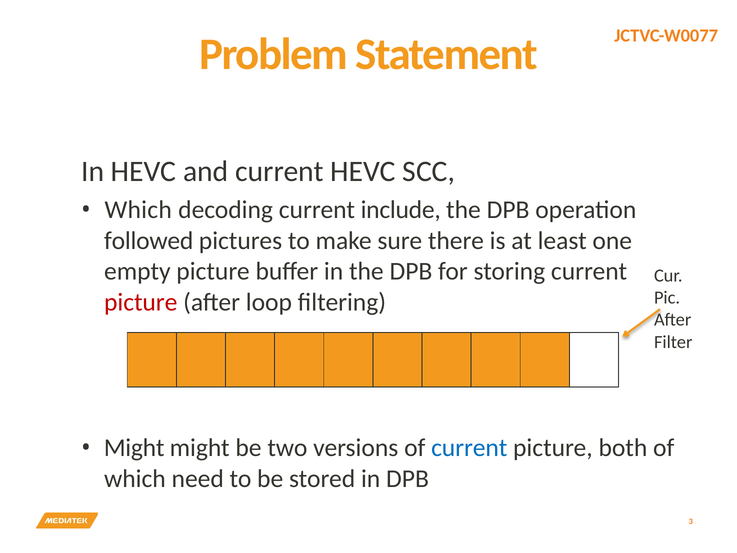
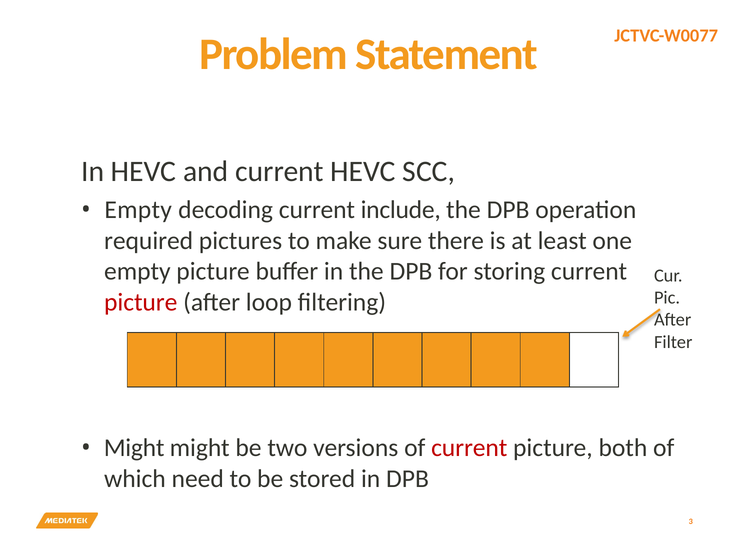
Which: Which -> Empty (138, 210)
followed: followed -> required (149, 241)
current colour: blue -> red (469, 448)
